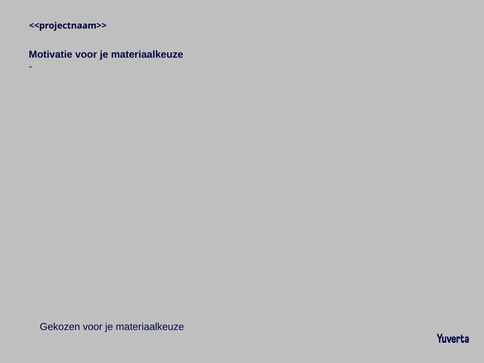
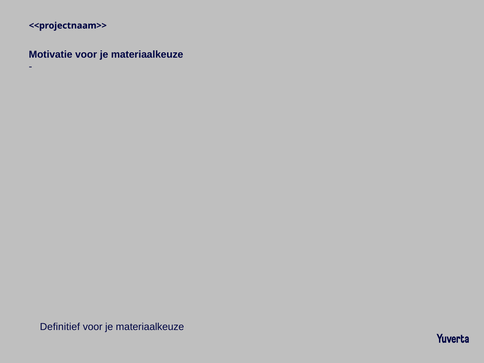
Gekozen: Gekozen -> Definitief (60, 327)
